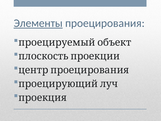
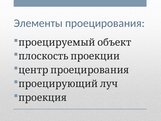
Элементы underline: present -> none (38, 23)
